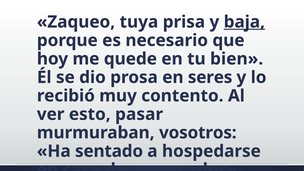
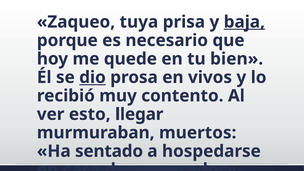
dio underline: none -> present (92, 77)
seres: seres -> vivos (210, 77)
pasar: pasar -> llegar (139, 114)
vosotros: vosotros -> muertos (198, 133)
